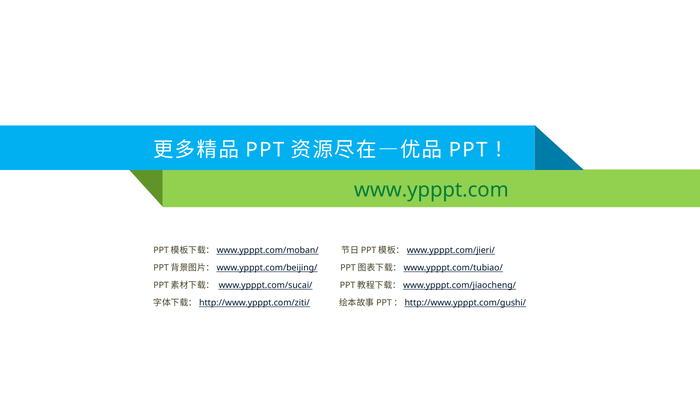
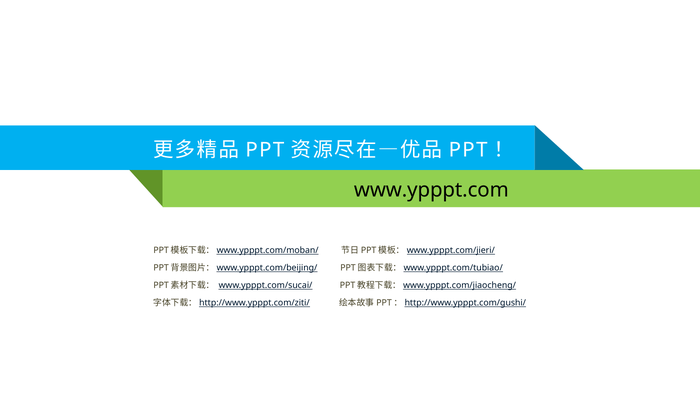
www.ypppt.com colour: green -> black (431, 190)
